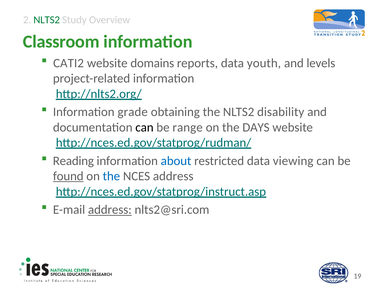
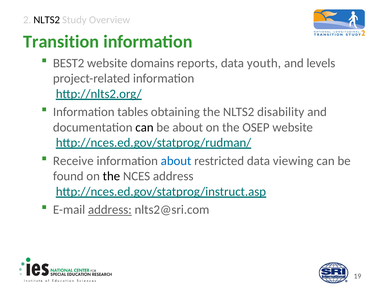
NLTS2 colour: green -> black (47, 20)
Classroom: Classroom -> Transition (61, 42)
CATI2: CATI2 -> BEST2 (69, 63)
grade: grade -> tables (133, 112)
be range: range -> about (188, 127)
DAYS: DAYS -> OSEP (256, 127)
Reading: Reading -> Receive (73, 161)
found underline: present -> none (68, 176)
the colour: blue -> black (111, 176)
